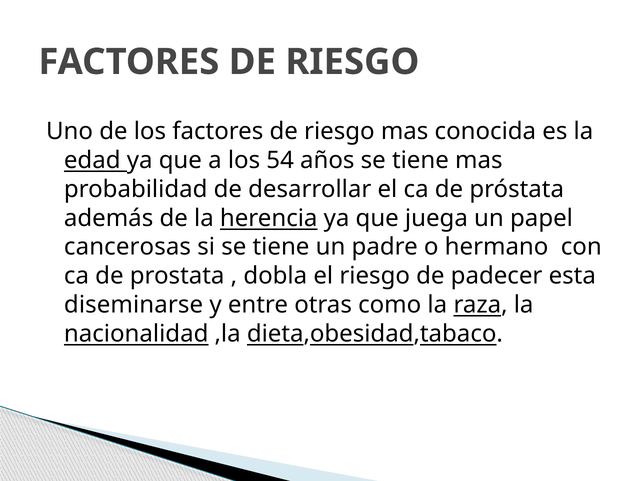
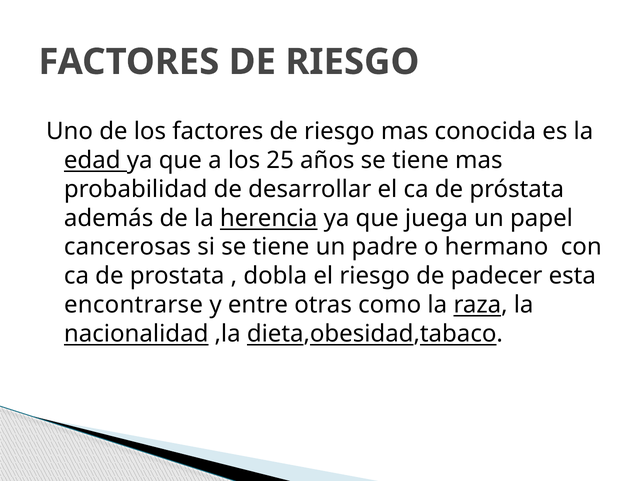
54: 54 -> 25 (280, 160)
diseminarse: diseminarse -> encontrarse (133, 305)
